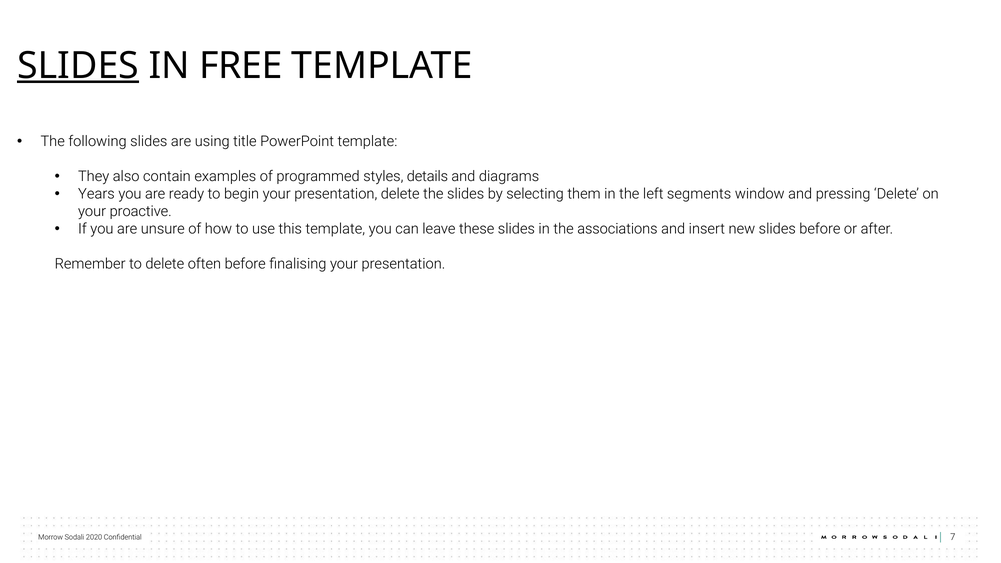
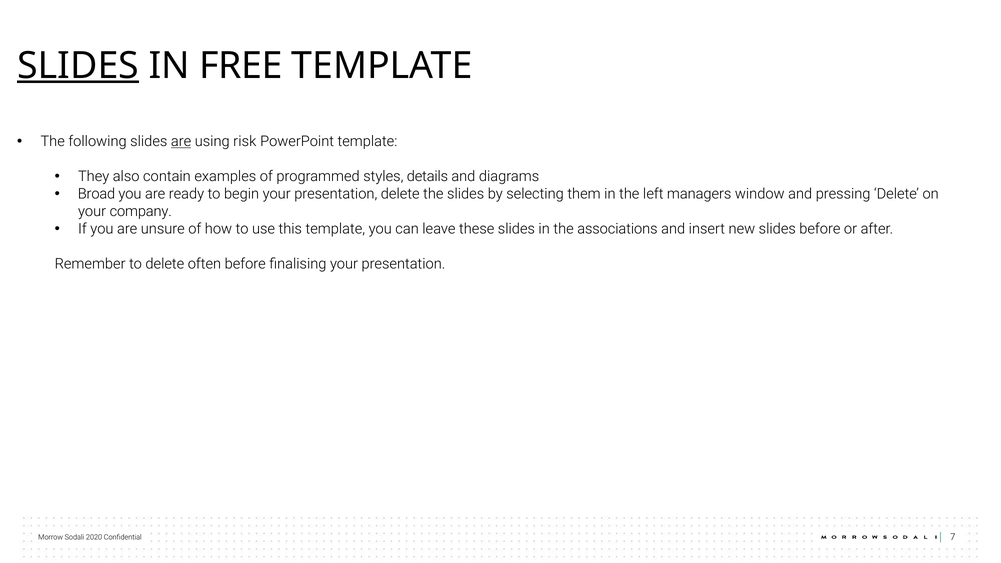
are underline: none -> present (181, 142)
title: title -> risk (245, 142)
Years: Years -> Broad (97, 194)
segments: segments -> managers (699, 194)
proactive: proactive -> company (141, 212)
